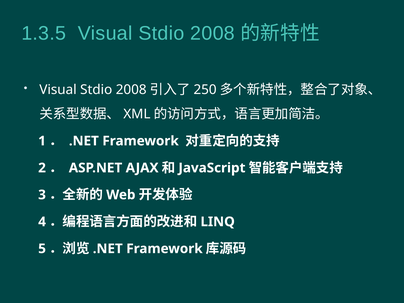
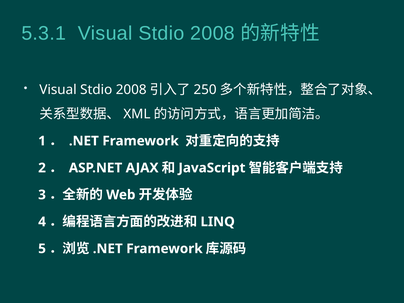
1.3.5: 1.3.5 -> 5.3.1 (44, 33)
